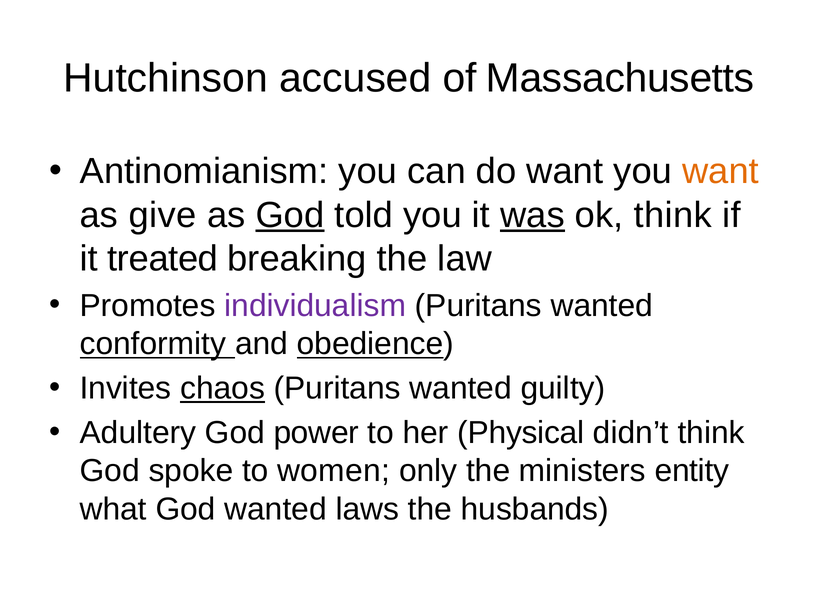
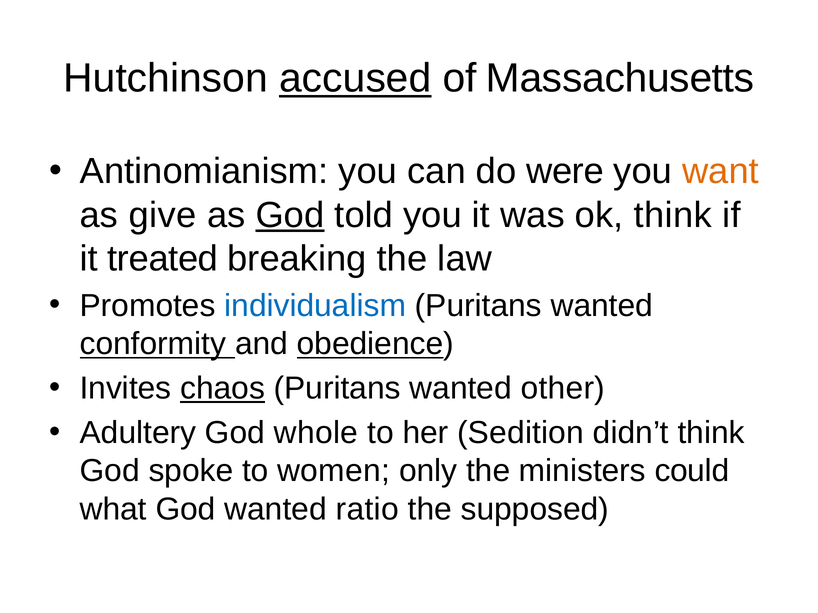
accused underline: none -> present (355, 79)
do want: want -> were (565, 172)
was underline: present -> none (532, 215)
individualism colour: purple -> blue (315, 306)
guilty: guilty -> other (563, 389)
power: power -> whole (316, 433)
Physical: Physical -> Sedition (521, 433)
entity: entity -> could (692, 471)
laws: laws -> ratio (367, 510)
husbands: husbands -> supposed (535, 510)
